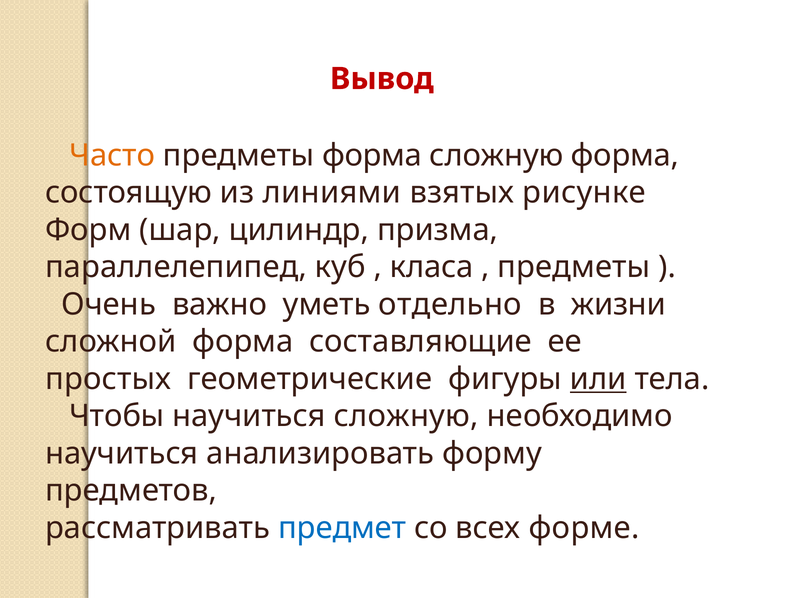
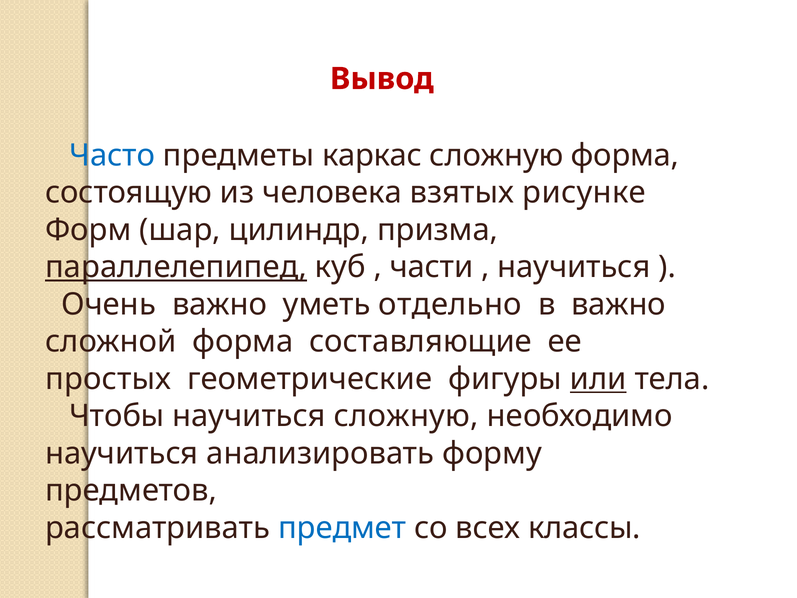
Часто colour: orange -> blue (112, 155)
предметы форма: форма -> каркас (372, 155)
линиями: линиями -> человека (332, 193)
параллелепипед underline: none -> present (176, 267)
класа: класа -> части (432, 267)
предметы: предметы -> научиться (574, 267)
в жизни: жизни -> важно (618, 304)
форме: форме -> классы (584, 528)
